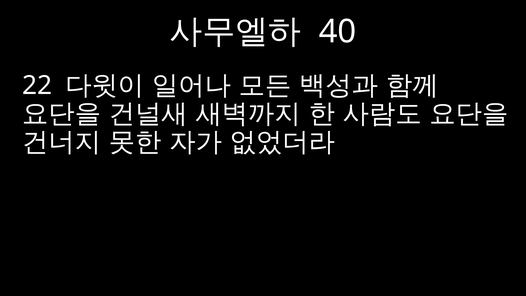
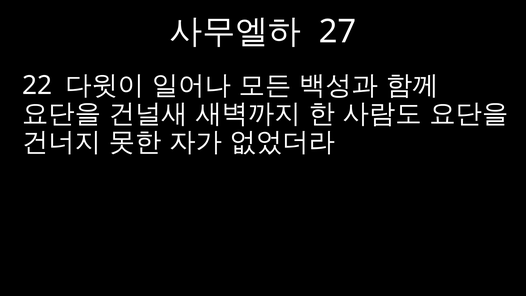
40: 40 -> 27 (338, 32)
